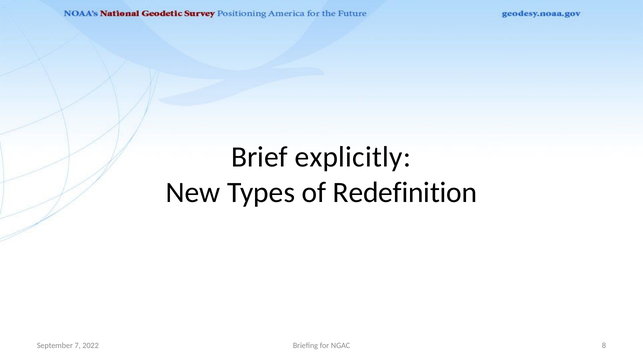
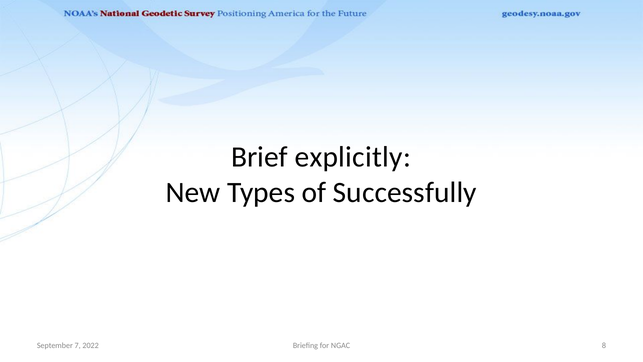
Redefinition: Redefinition -> Successfully (405, 192)
